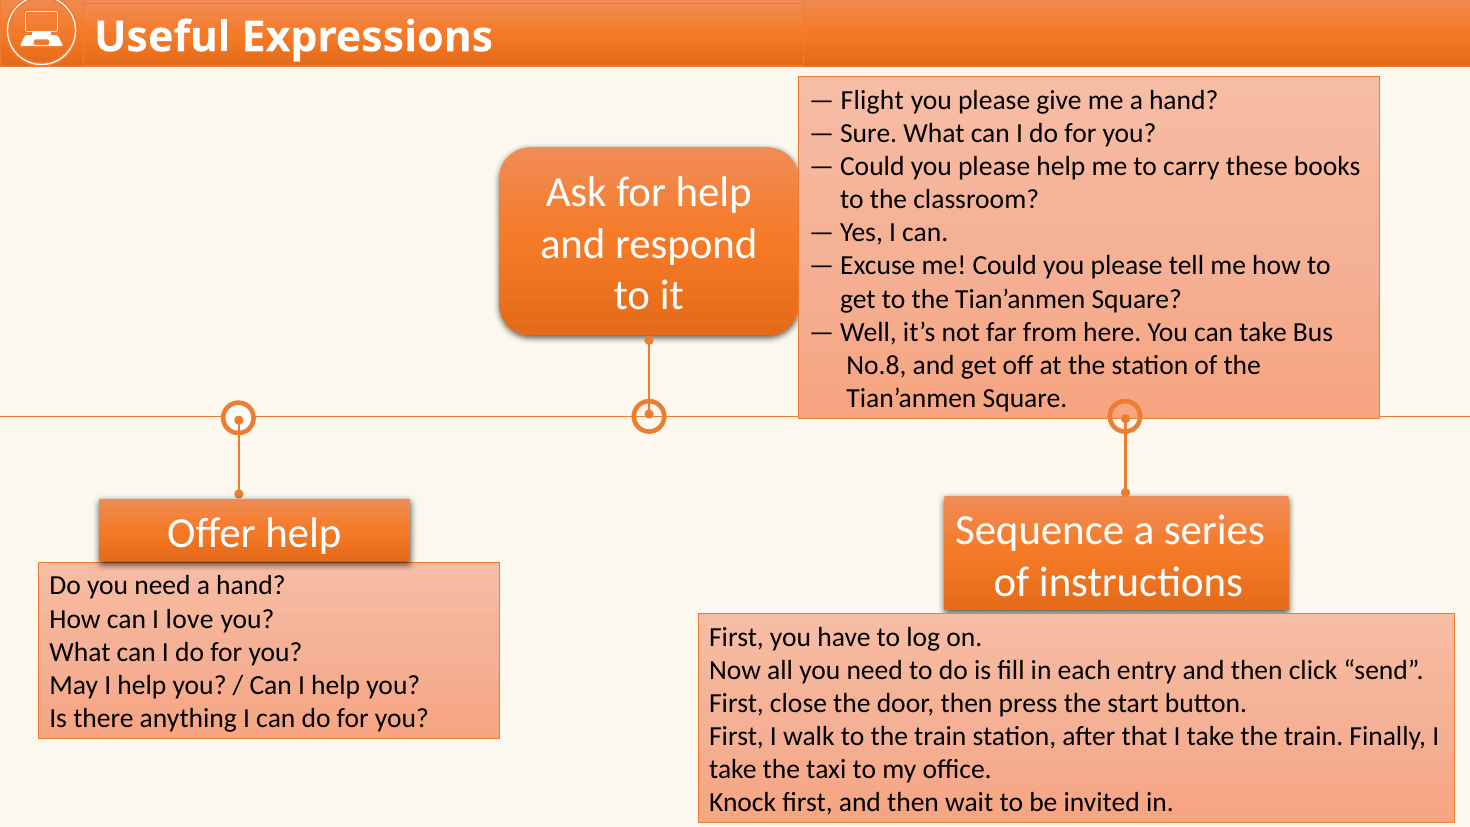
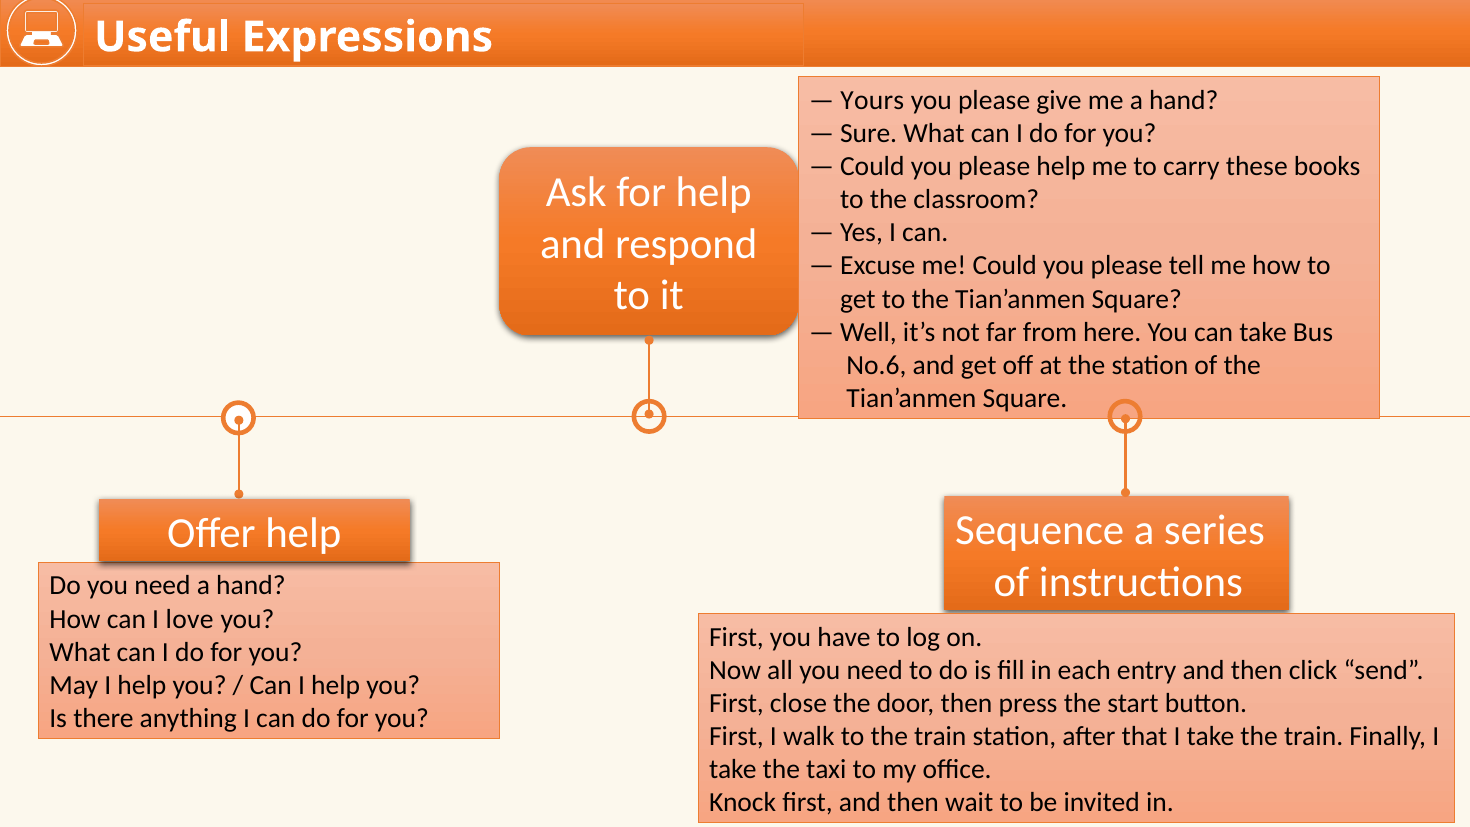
Flight: Flight -> Yours (872, 100)
No.8: No.8 -> No.6 (876, 365)
